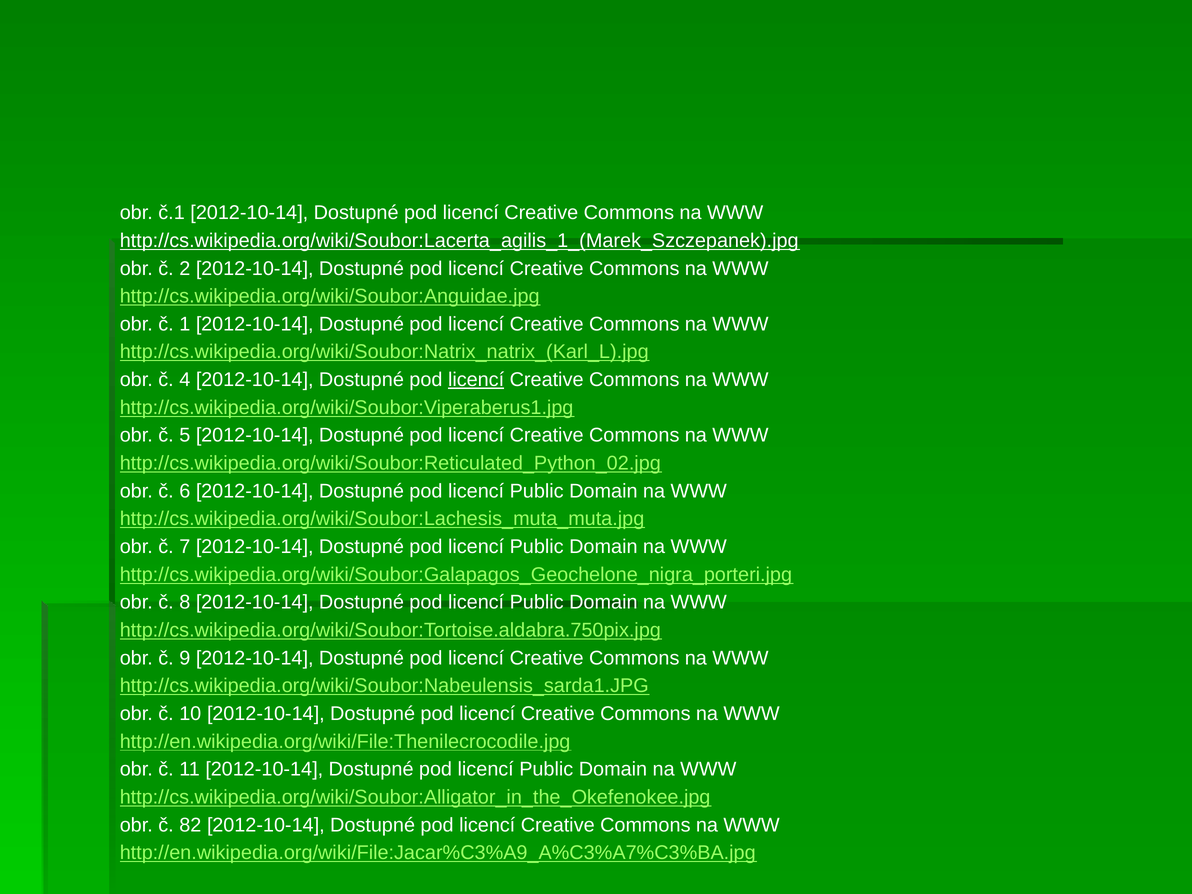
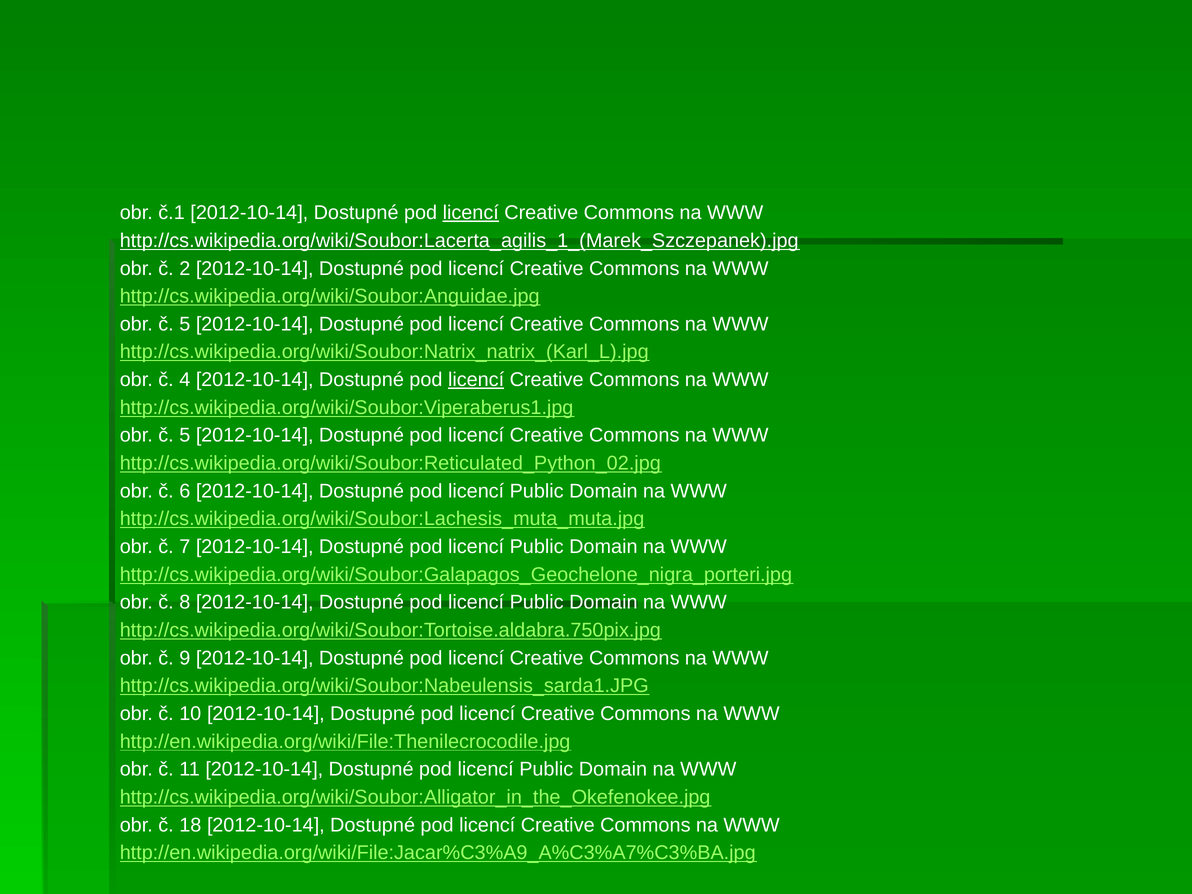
licencí underline: none -> present (471, 213)
1: 1 -> 5 (185, 324)
82: 82 -> 18 (190, 825)
